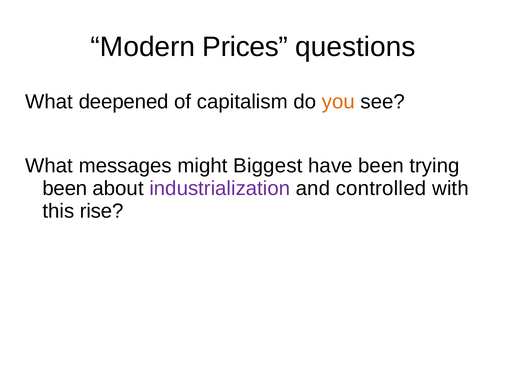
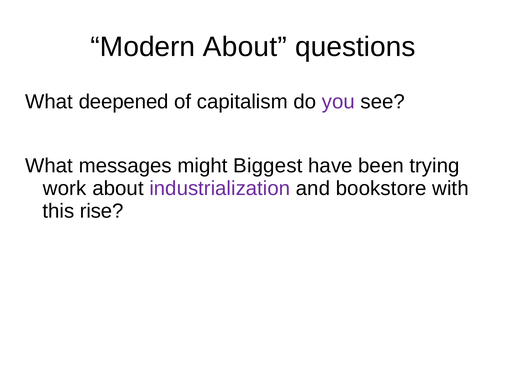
Modern Prices: Prices -> About (245, 47)
you colour: orange -> purple (338, 102)
been: been -> work (65, 189)
controlled: controlled -> bookstore (381, 189)
